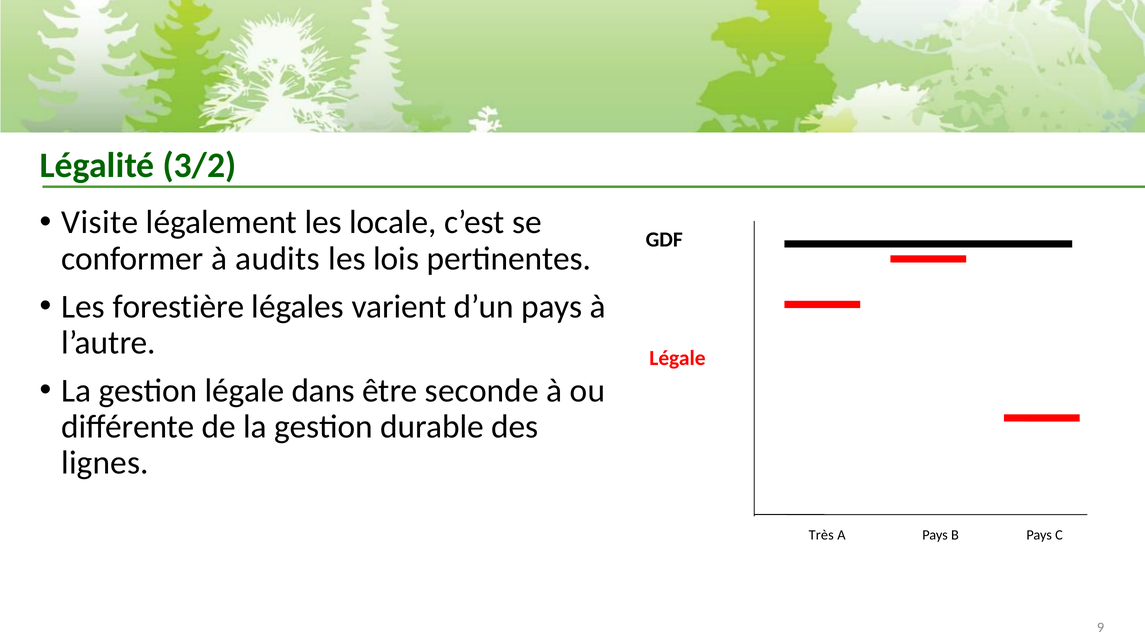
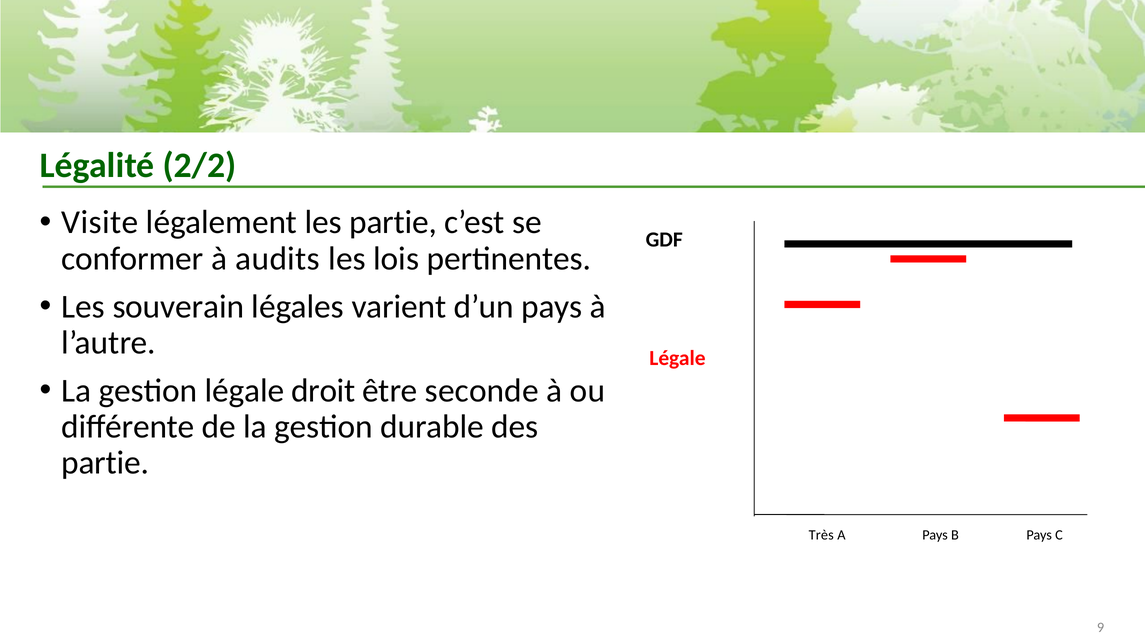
3/2: 3/2 -> 2/2 (199, 165)
les locale: locale -> partie (393, 222)
forestière: forestière -> souverain (178, 307)
dans: dans -> droit (323, 391)
lignes: lignes -> partie (105, 463)
